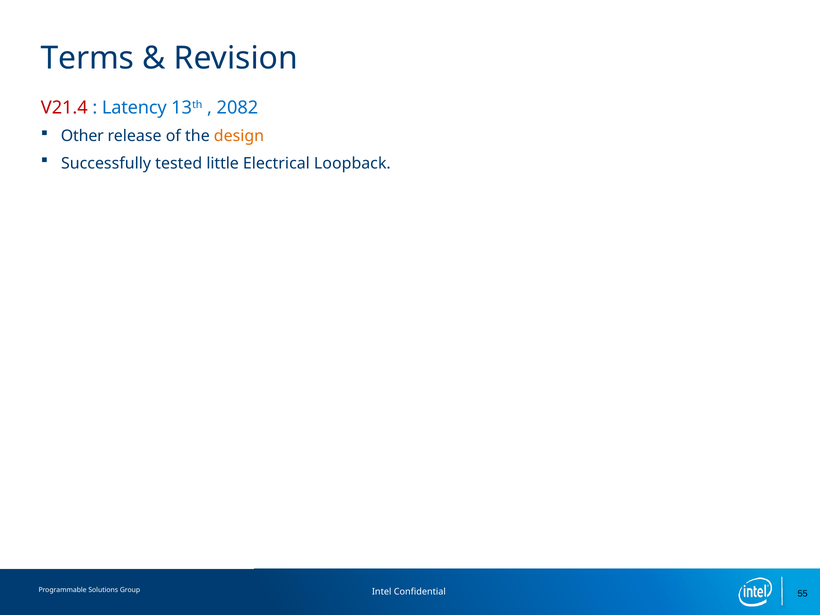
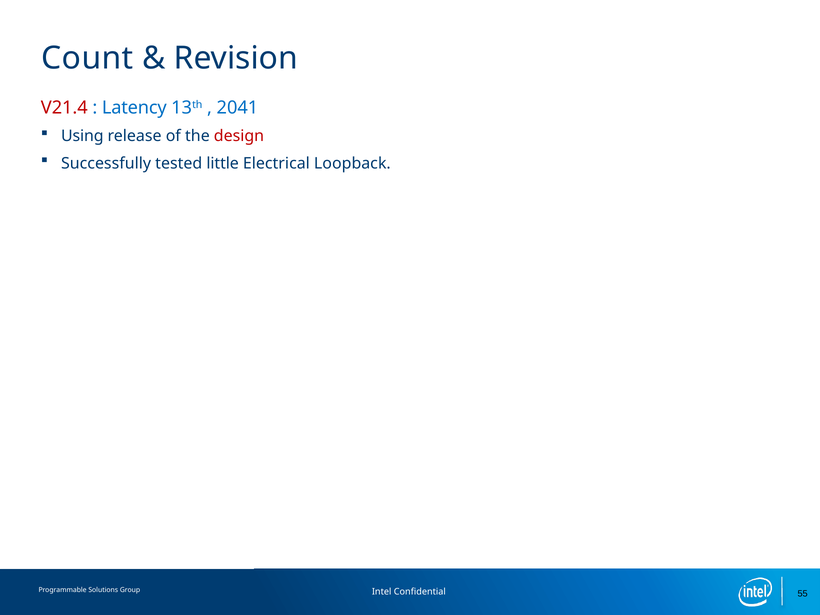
Terms: Terms -> Count (87, 58)
2082: 2082 -> 2041 (237, 108)
Other: Other -> Using (82, 136)
design colour: orange -> red (239, 136)
